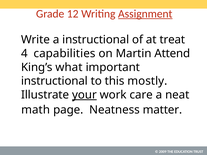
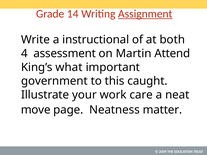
12: 12 -> 14 (73, 14)
treat: treat -> both (172, 40)
capabilities: capabilities -> assessment (65, 54)
instructional: instructional -> government (54, 81)
mostly: mostly -> caught (147, 81)
your underline: present -> none (84, 95)
math: math -> move (36, 110)
